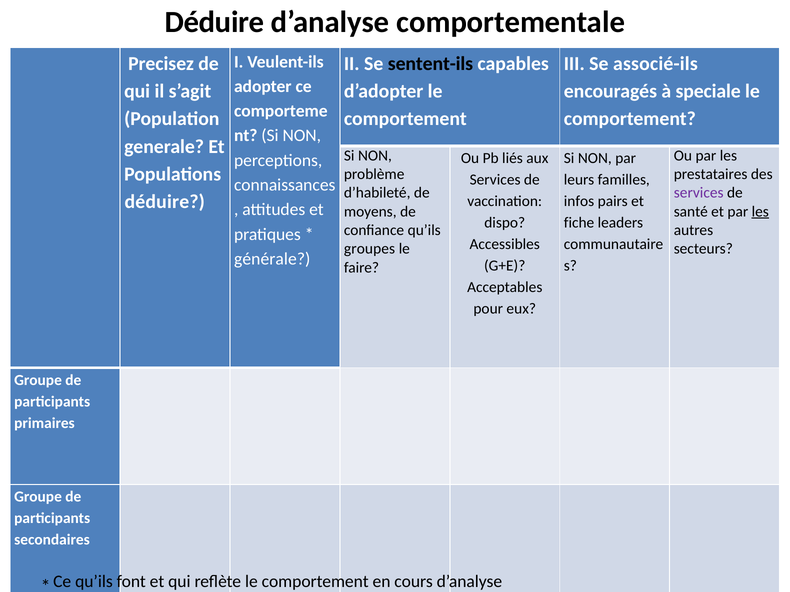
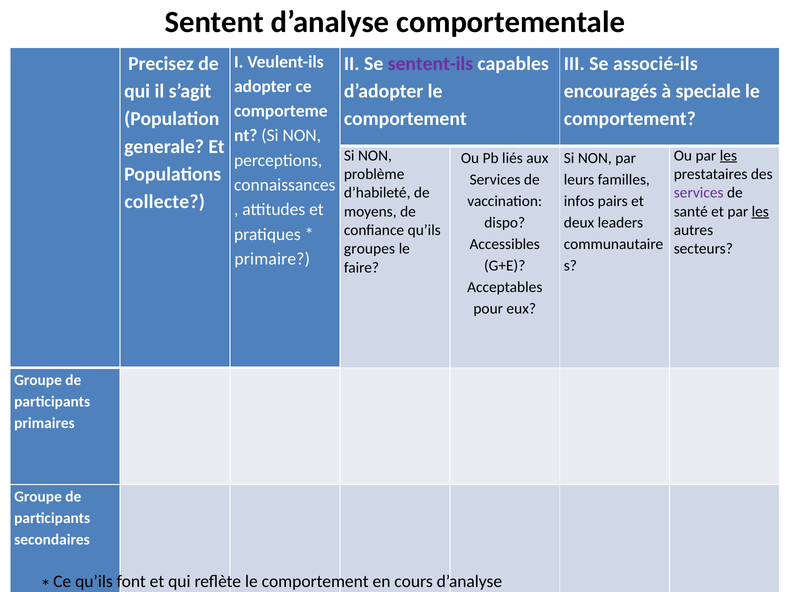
Déduire: Déduire -> Sentent (214, 22)
sentent-ils colour: black -> purple (430, 64)
les underline: none -> present (728, 156)
déduire: déduire -> collecte (165, 202)
fiche: fiche -> deux (579, 223)
générale: générale -> primaire (272, 259)
